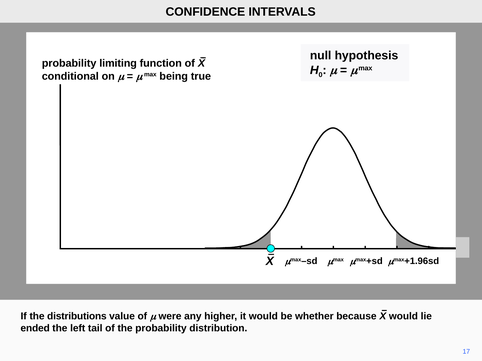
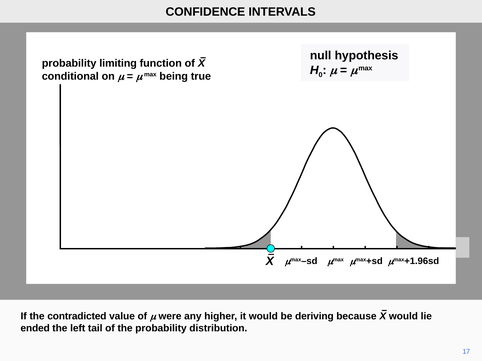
distributions: distributions -> contradicted (77, 317)
whether: whether -> deriving (314, 317)
